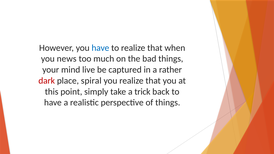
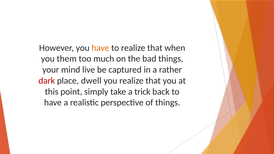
have colour: blue -> orange (100, 48)
news: news -> them (67, 59)
spiral: spiral -> dwell (91, 81)
